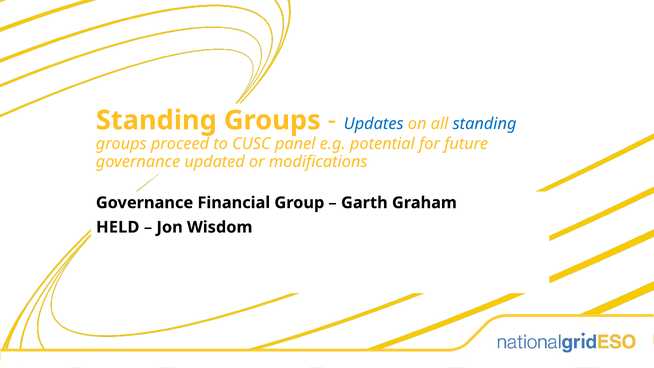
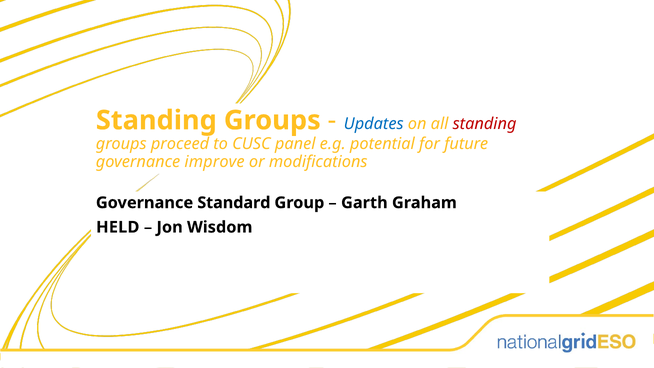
standing colour: blue -> red (485, 124)
updated: updated -> improve (215, 162)
Financial: Financial -> Standard (234, 203)
